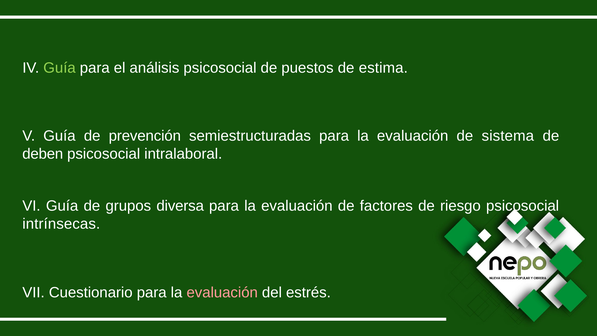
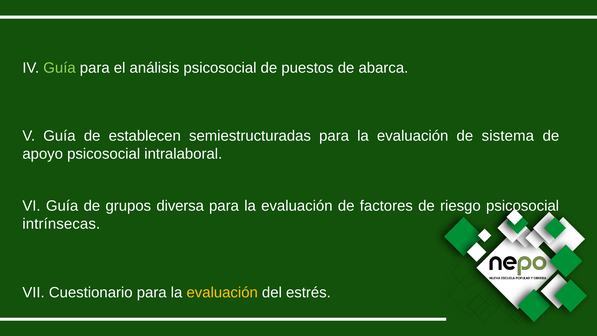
estima: estima -> abarca (383, 68)
prevención: prevención -> establecen (145, 136)
deben: deben -> apoyo (43, 154)
evaluación colour: pink -> yellow (222, 292)
